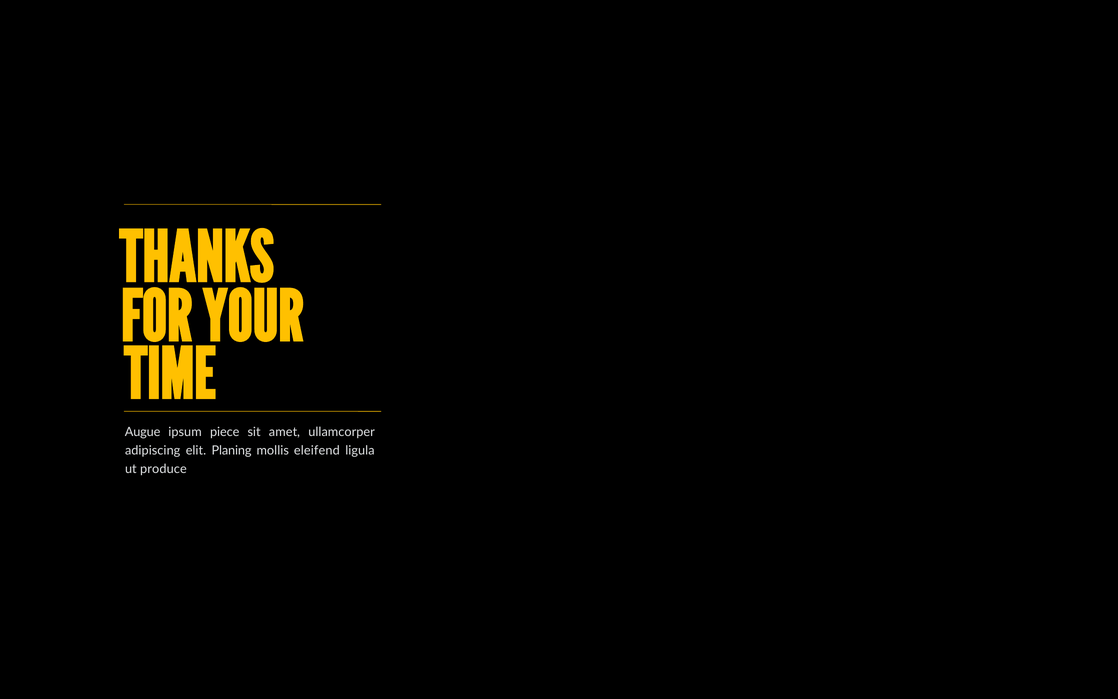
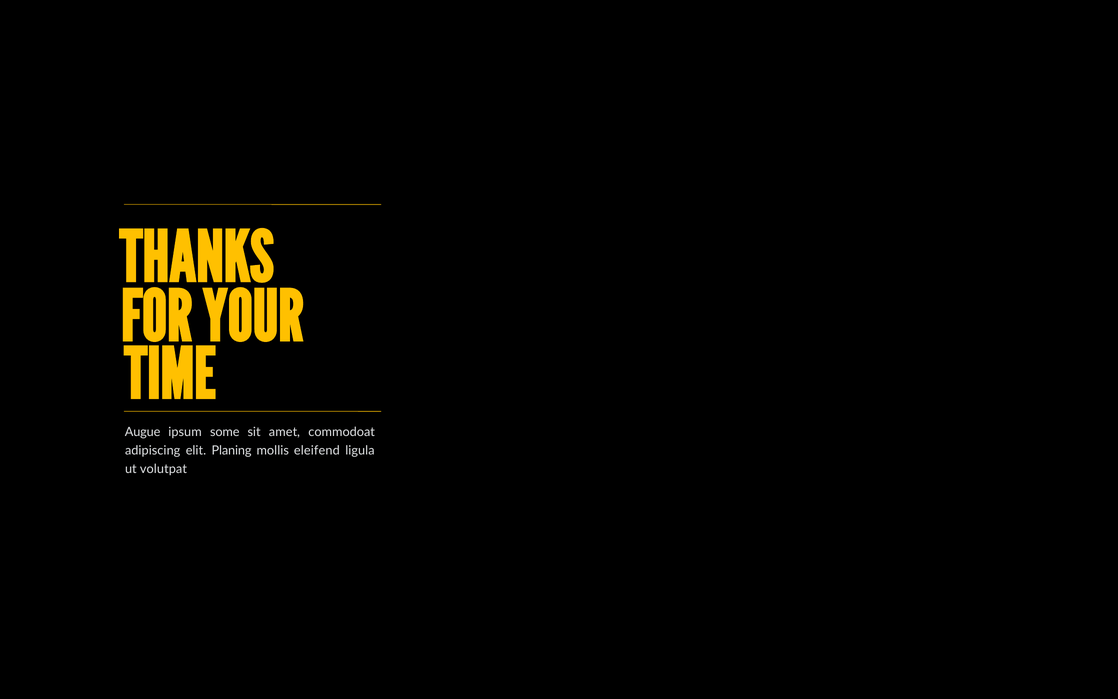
piece: piece -> some (225, 432)
ullamcorper: ullamcorper -> commodoat (342, 432)
produce: produce -> volutpat (163, 469)
